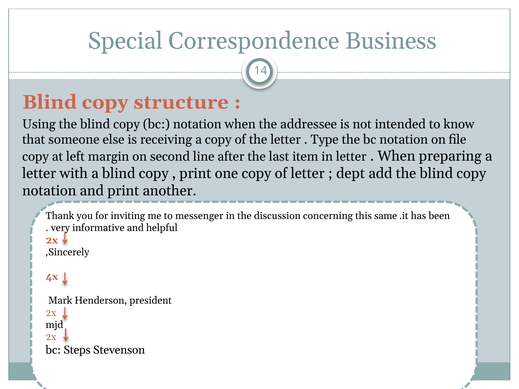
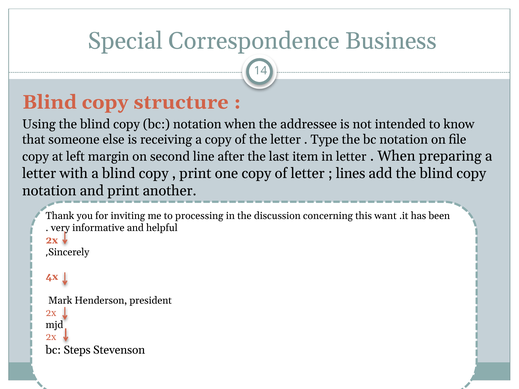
dept: dept -> lines (351, 174)
messenger: messenger -> processing (199, 216)
same: same -> want (386, 216)
